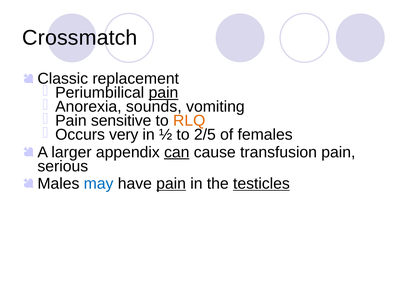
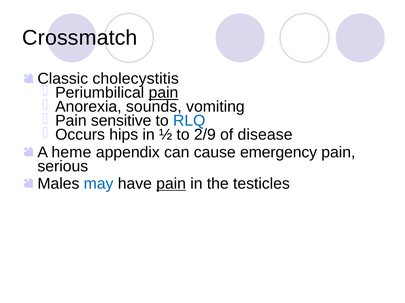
replacement: replacement -> cholecystitis (136, 79)
RLQ colour: orange -> blue (189, 121)
very: very -> hips (124, 135)
2/5: 2/5 -> 2/9 (205, 135)
females: females -> disease (265, 135)
larger: larger -> heme (71, 153)
can underline: present -> none (177, 153)
transfusion: transfusion -> emergency (279, 153)
testicles underline: present -> none (261, 184)
